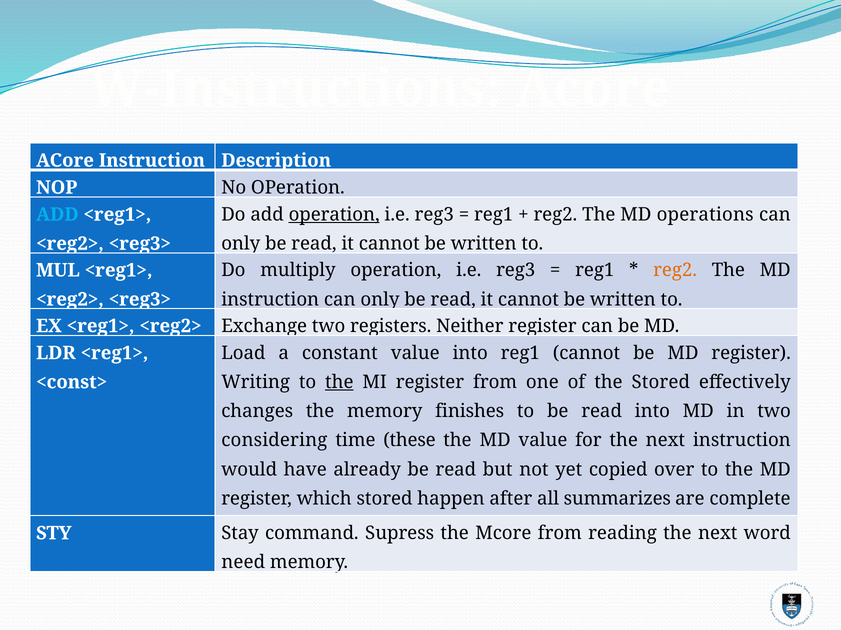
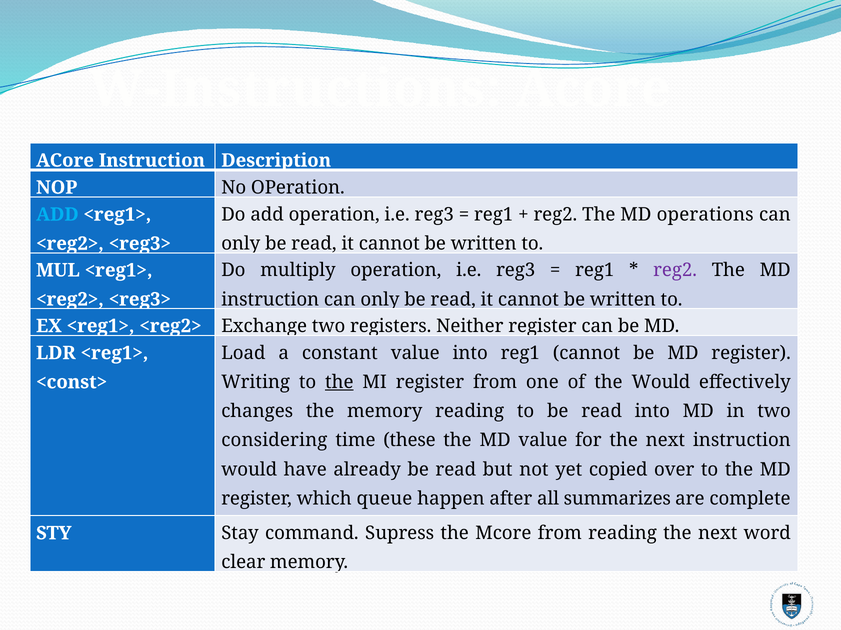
operation underline: present -> none (334, 215)
reg2 colour: orange -> purple (675, 271)
the Stored: Stored -> Would (661, 383)
memory finishes: finishes -> reading (470, 412)
which stored: stored -> queue (384, 499)
need: need -> clear (243, 563)
